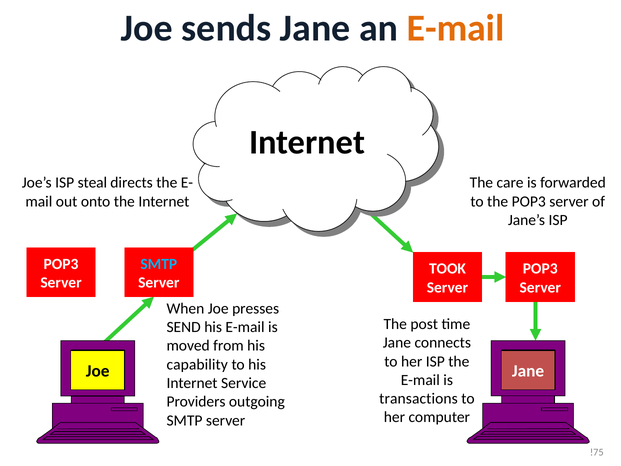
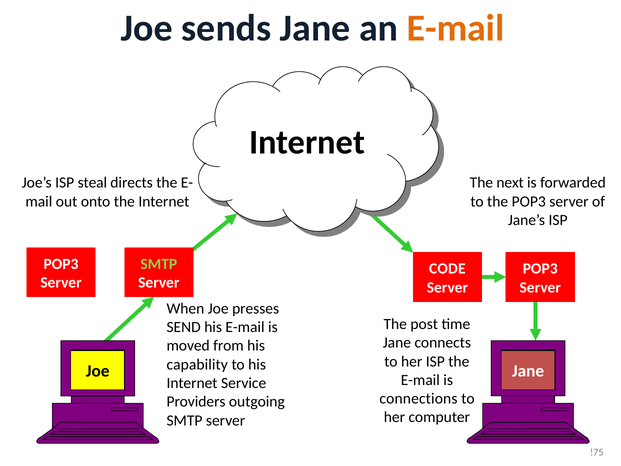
care: care -> next (510, 183)
SMTP colour: light blue -> light green (159, 264)
TOOK: TOOK -> CODE (447, 269)
transactions: transactions -> connections (418, 398)
